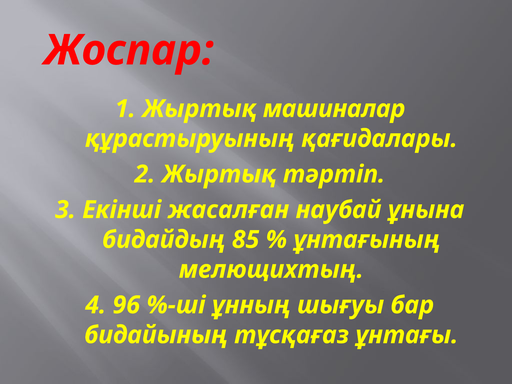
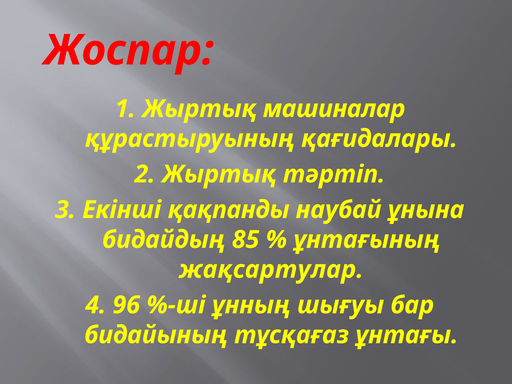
жасалған: жасалған -> қақпанды (229, 210)
мелющихтың: мелющихтың -> жақсартулар (271, 270)
